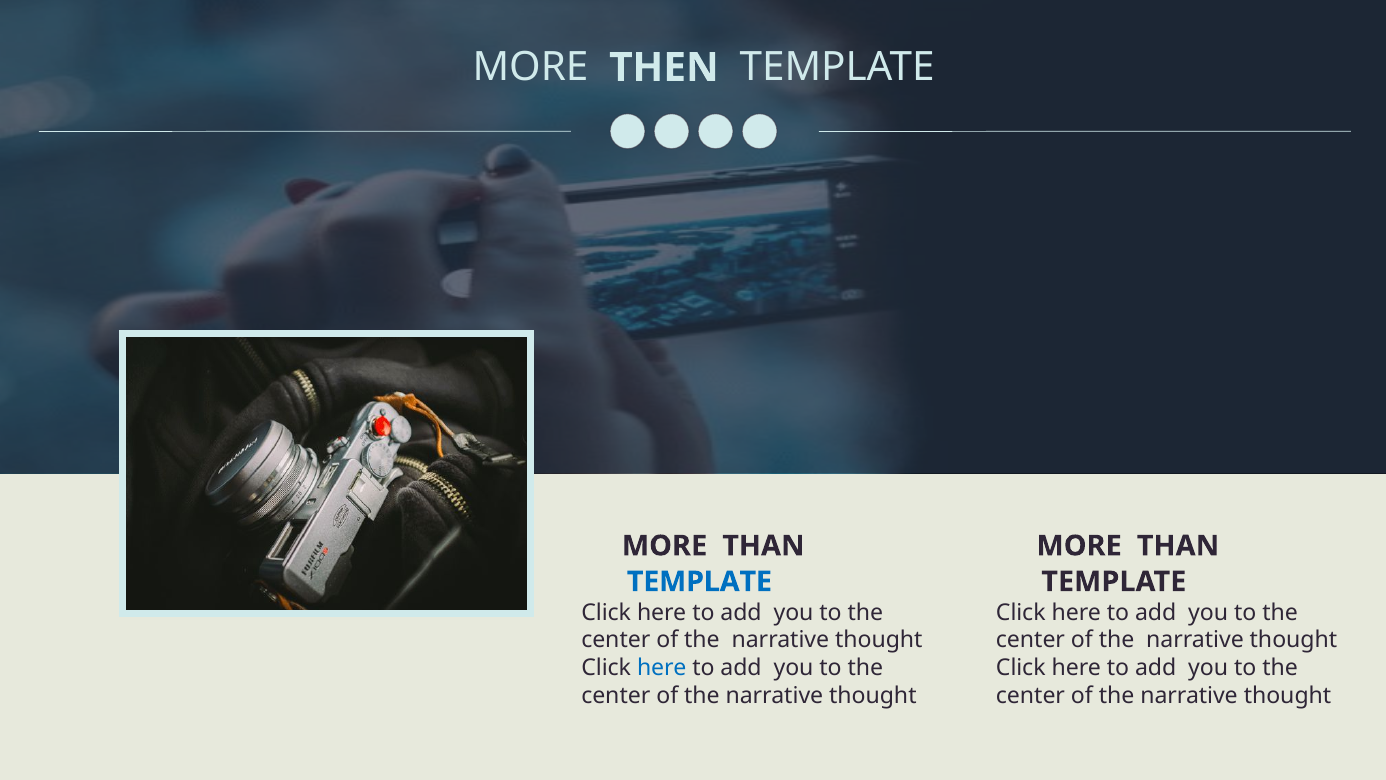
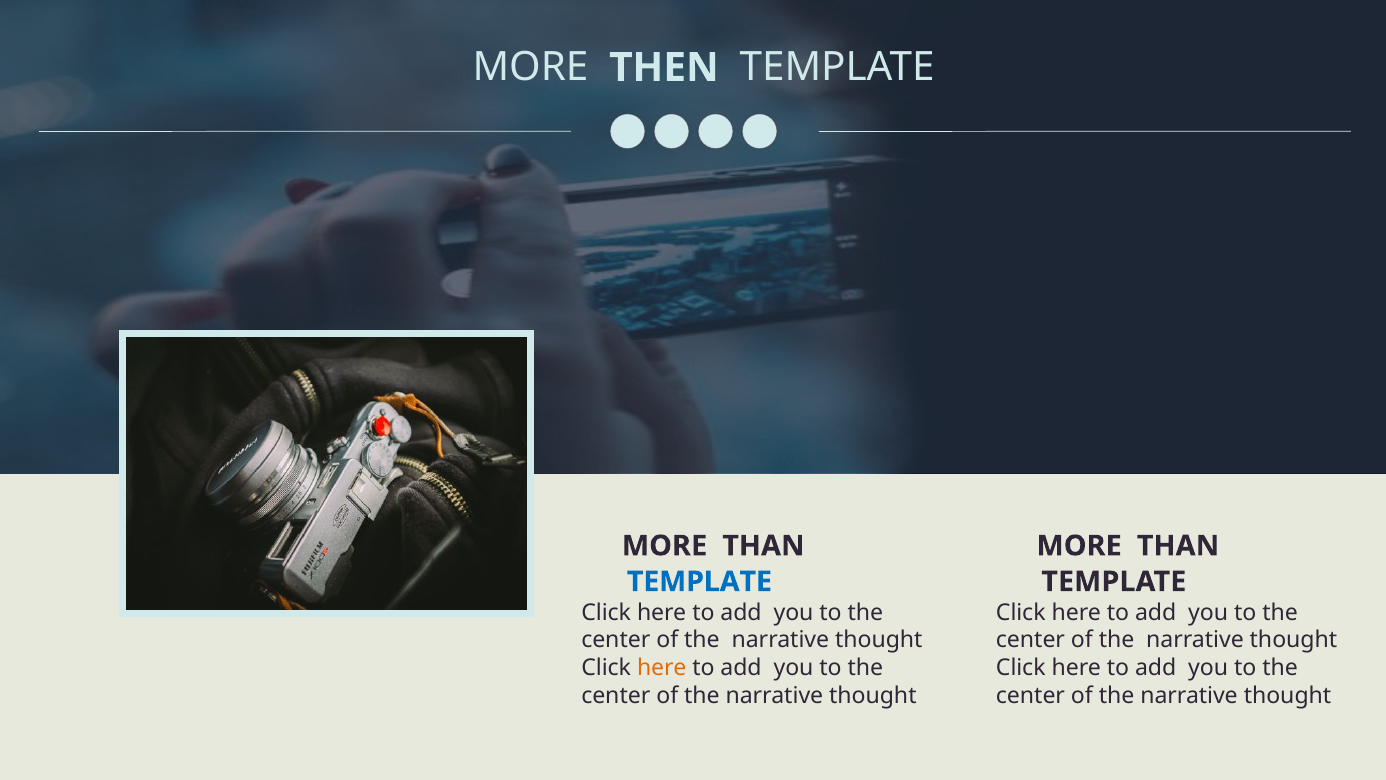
here colour: blue -> orange (662, 668)
